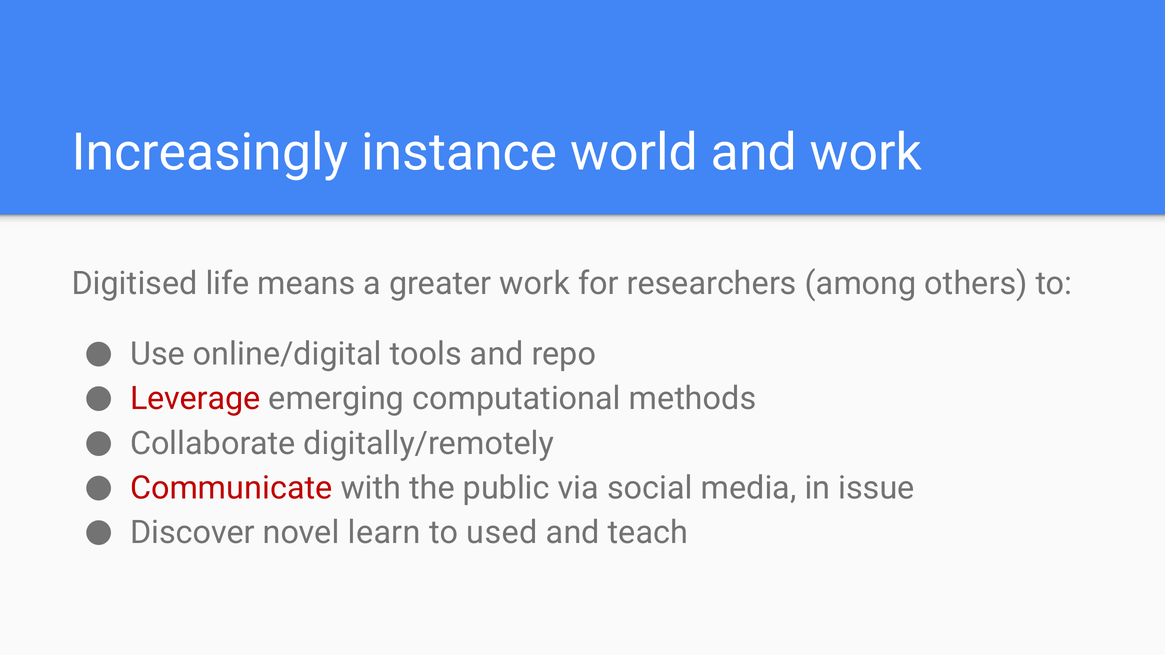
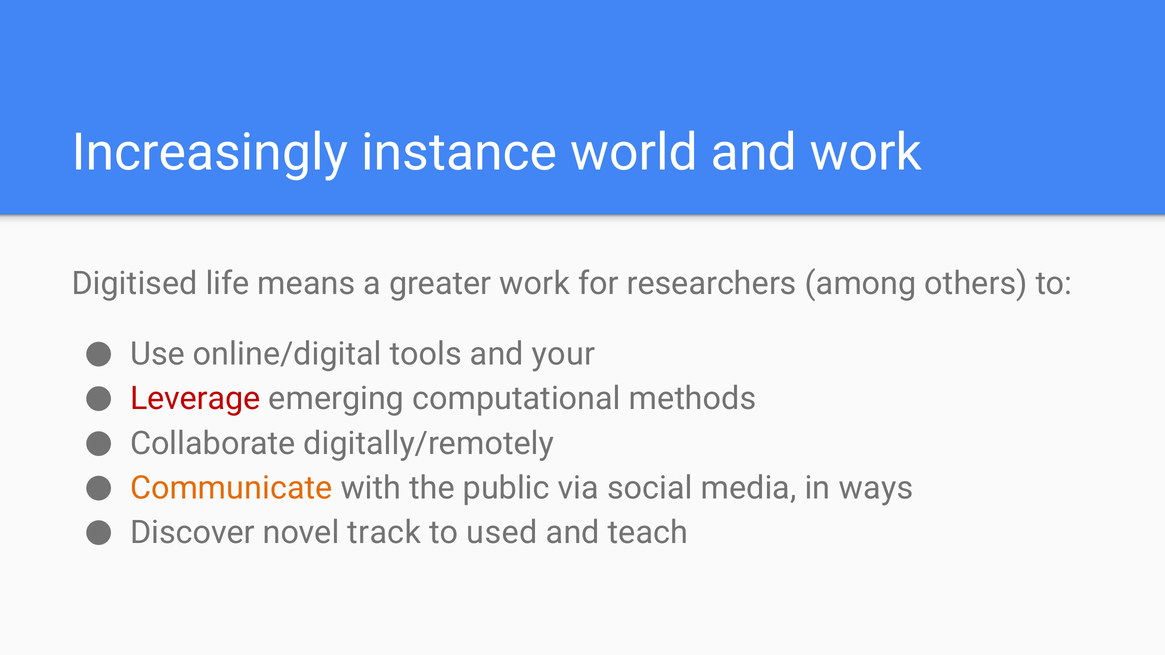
repo: repo -> your (564, 354)
Communicate colour: red -> orange (231, 488)
issue: issue -> ways (876, 488)
learn: learn -> track (384, 533)
